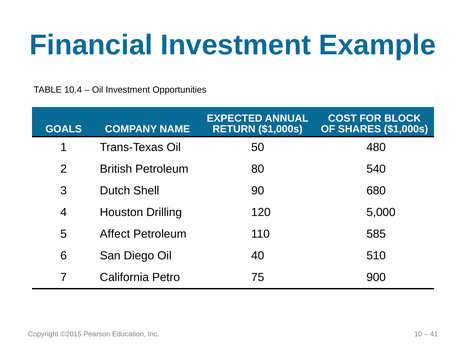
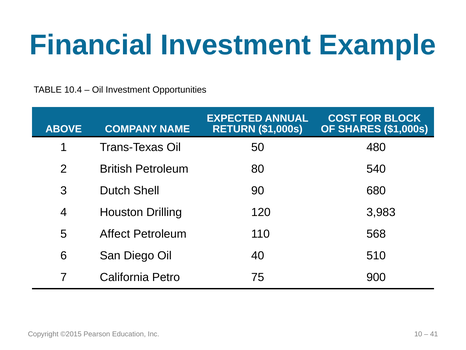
GOALS: GOALS -> ABOVE (64, 129)
5,000: 5,000 -> 3,983 (381, 212)
585: 585 -> 568 (376, 234)
